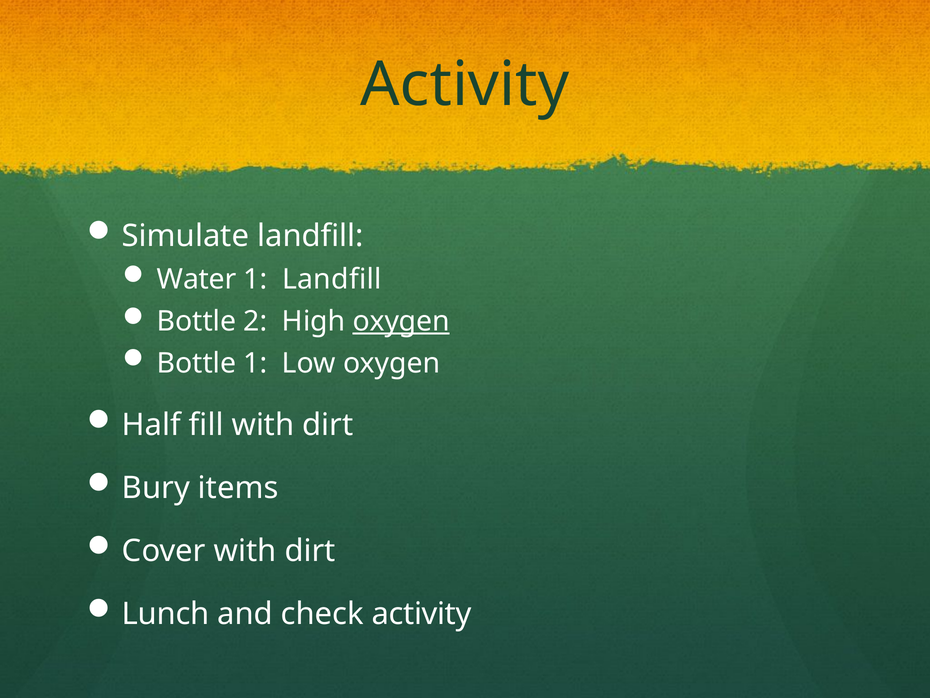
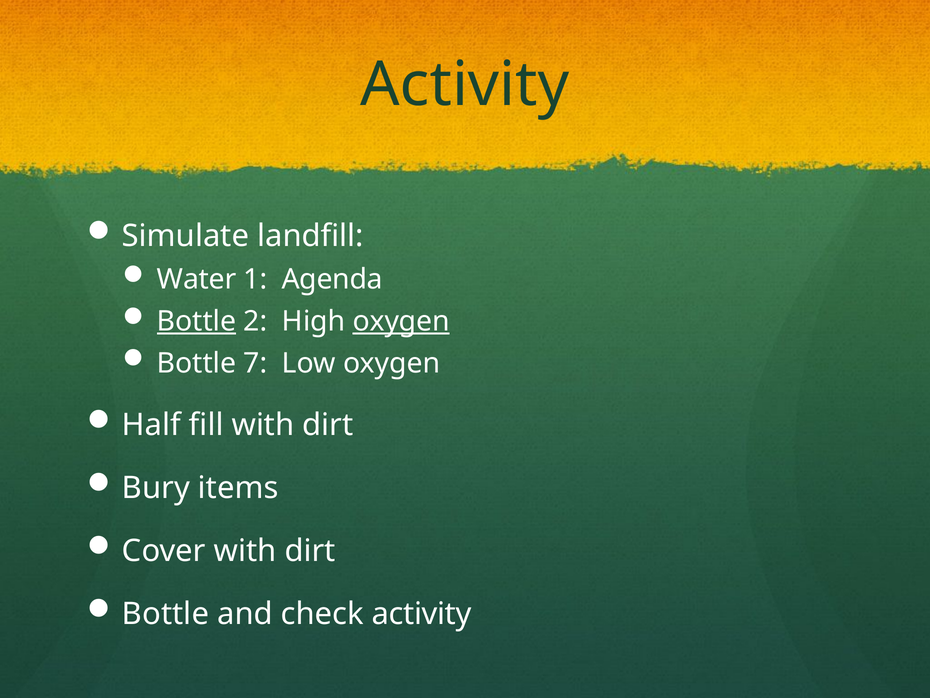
1 Landfill: Landfill -> Agenda (332, 279)
Bottle underline: none -> present (197, 321)
Bottle 1: 1 -> 7 (255, 363)
Lunch: Lunch -> Bottle (166, 614)
